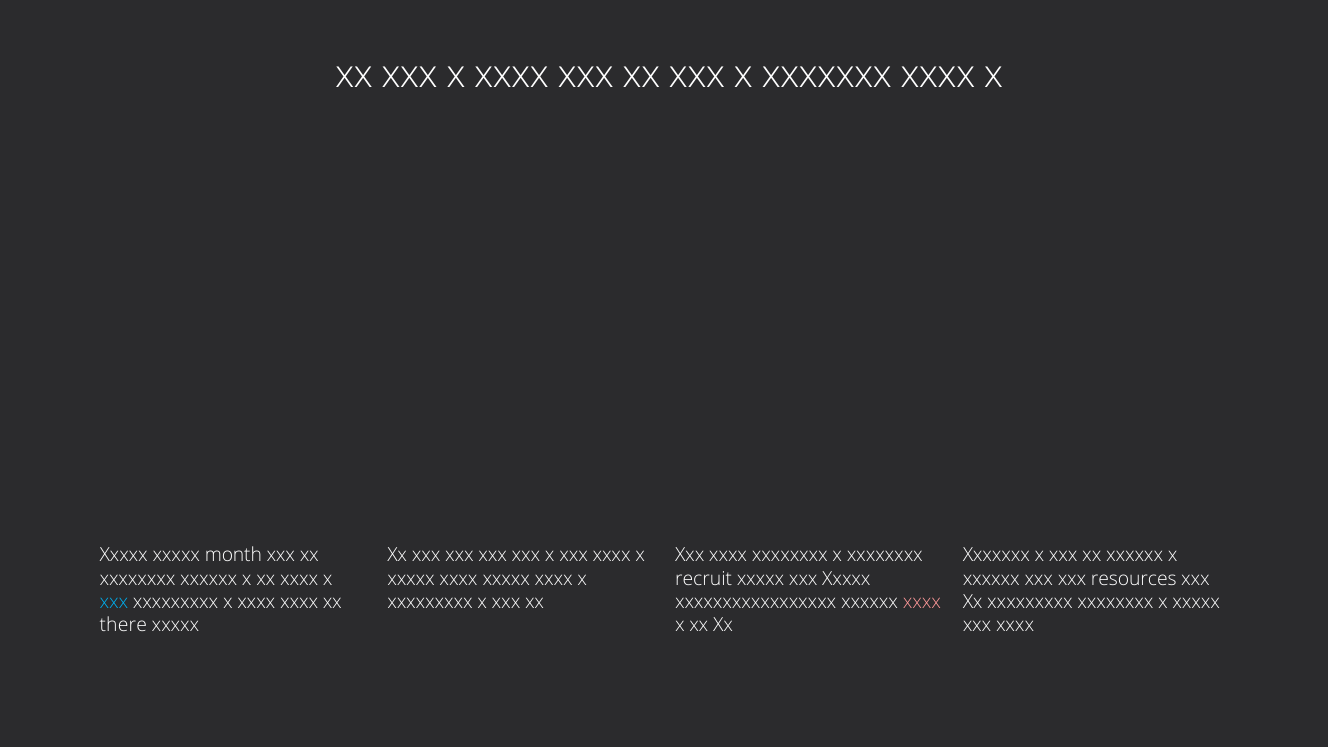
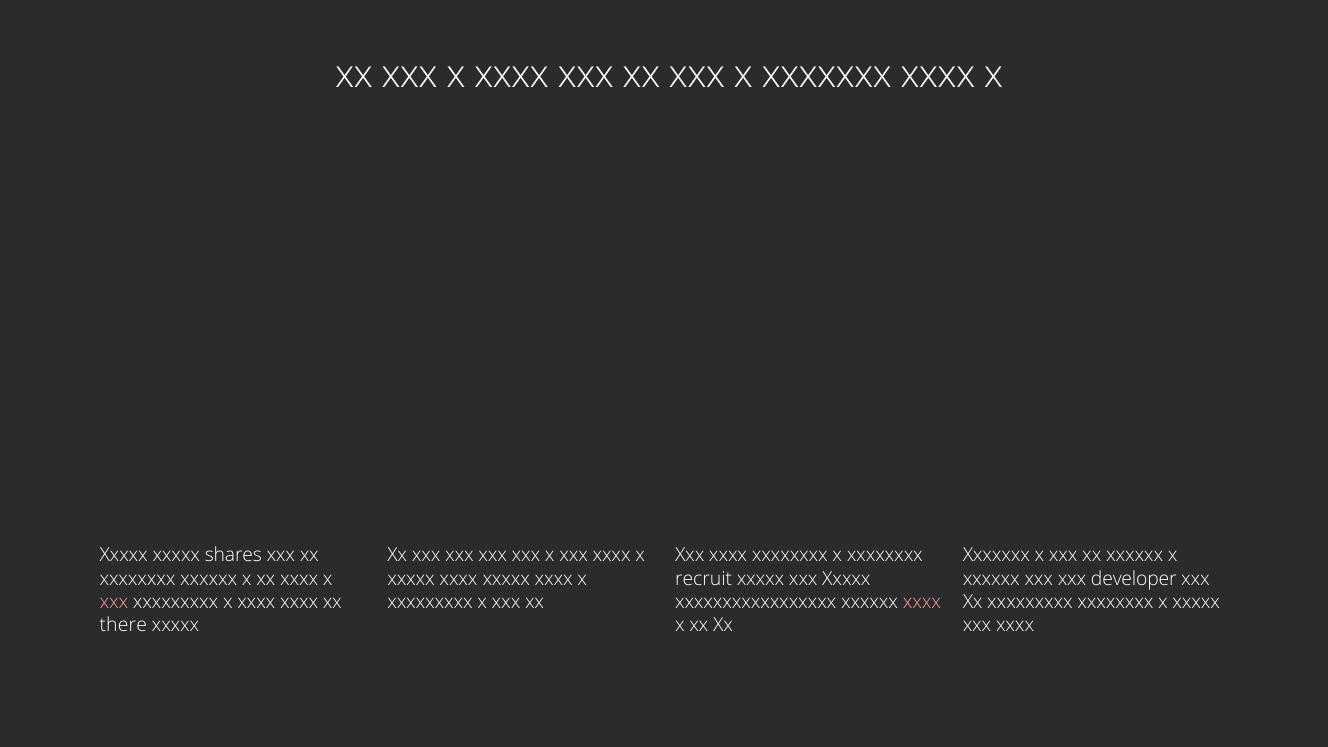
month: month -> shares (233, 556)
resources: resources -> developer (1134, 579)
xxx colour: light blue -> pink (114, 602)
